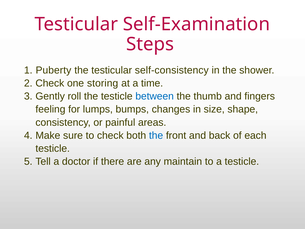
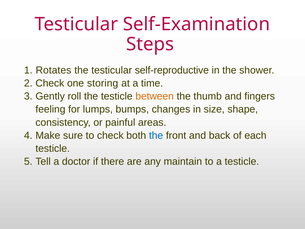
Puberty: Puberty -> Rotates (53, 70)
self-consistency: self-consistency -> self-reproductive (172, 70)
between colour: blue -> orange (155, 96)
